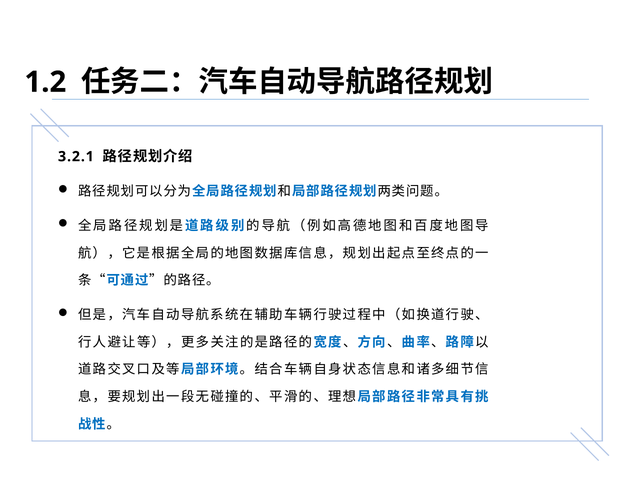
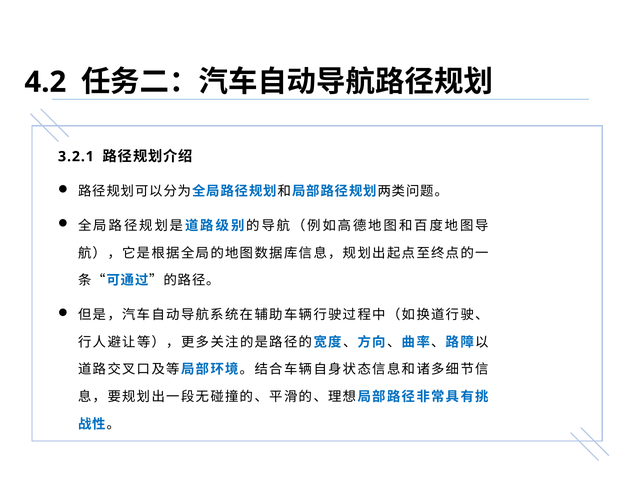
1.2: 1.2 -> 4.2 (45, 82)
